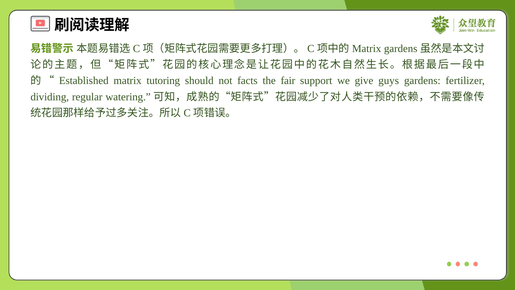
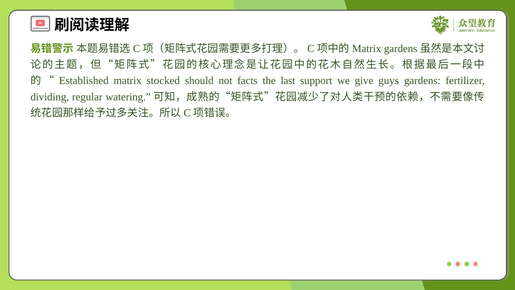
tutoring: tutoring -> stocked (163, 81)
fair: fair -> last (288, 81)
